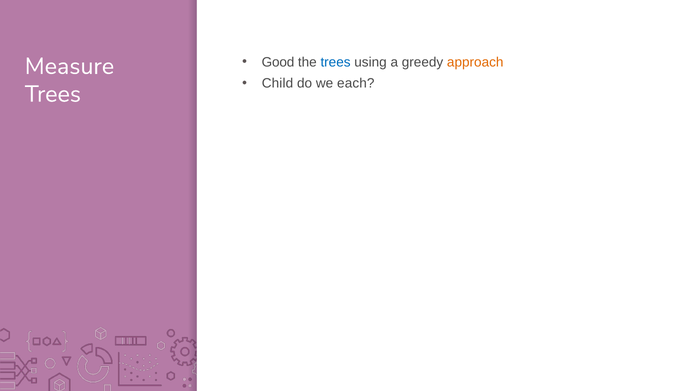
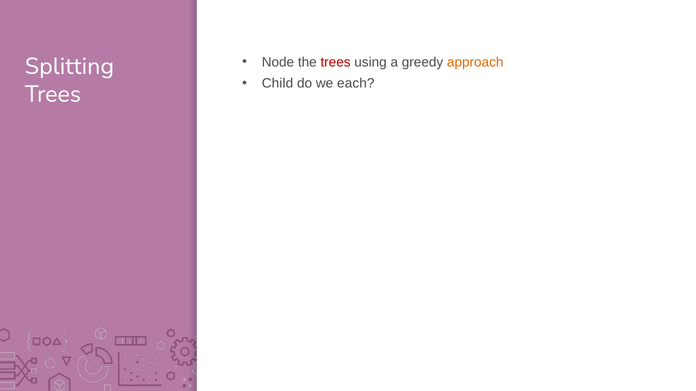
Good: Good -> Node (278, 62)
trees colour: blue -> red (336, 62)
Measure: Measure -> Splitting (69, 66)
